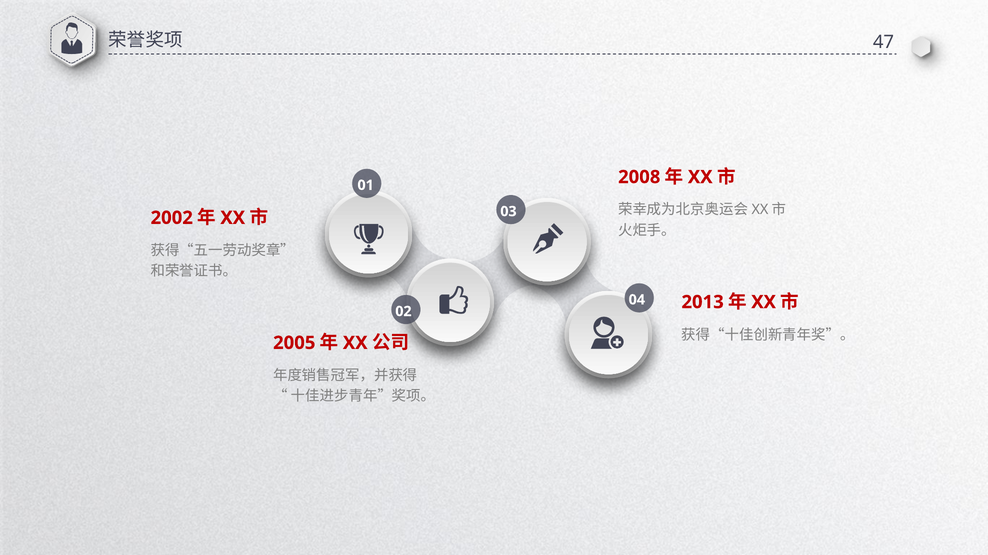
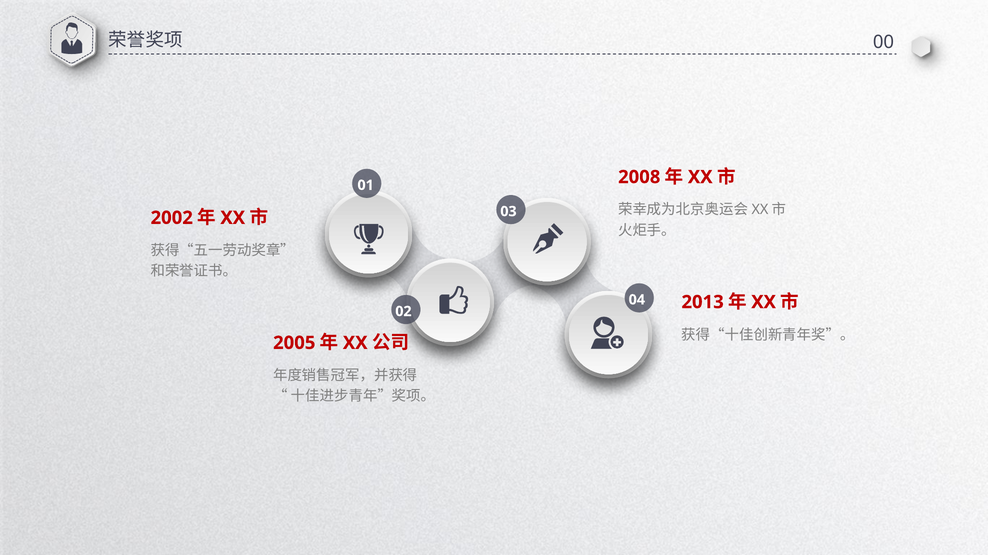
47: 47 -> 00 (883, 42)
